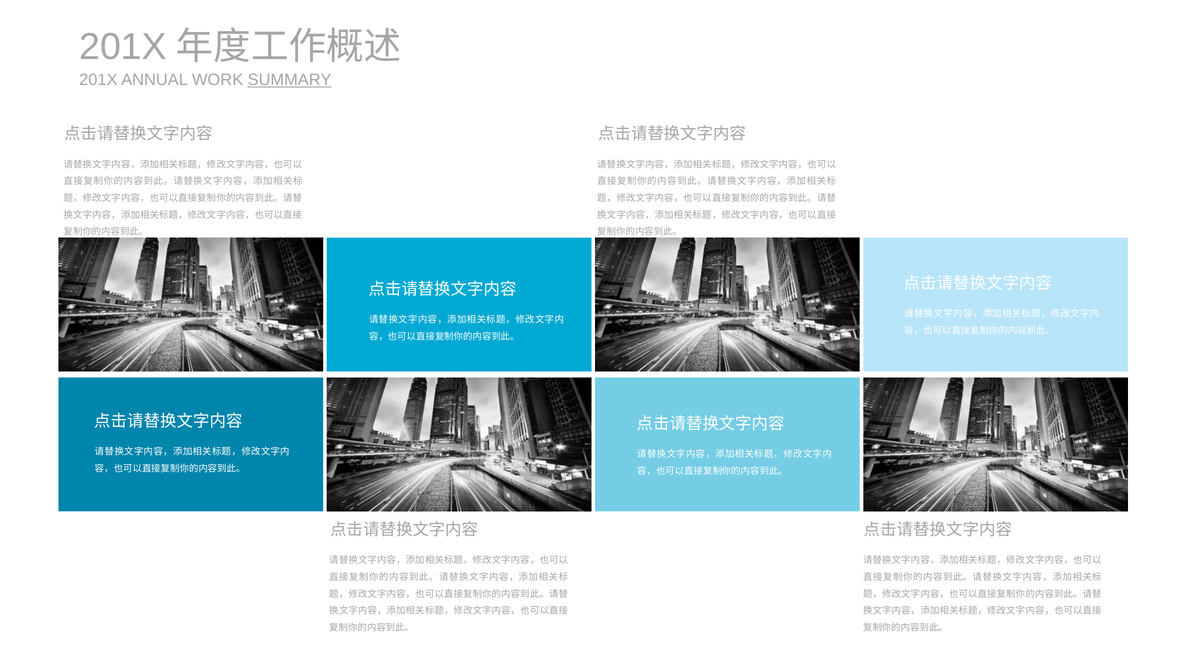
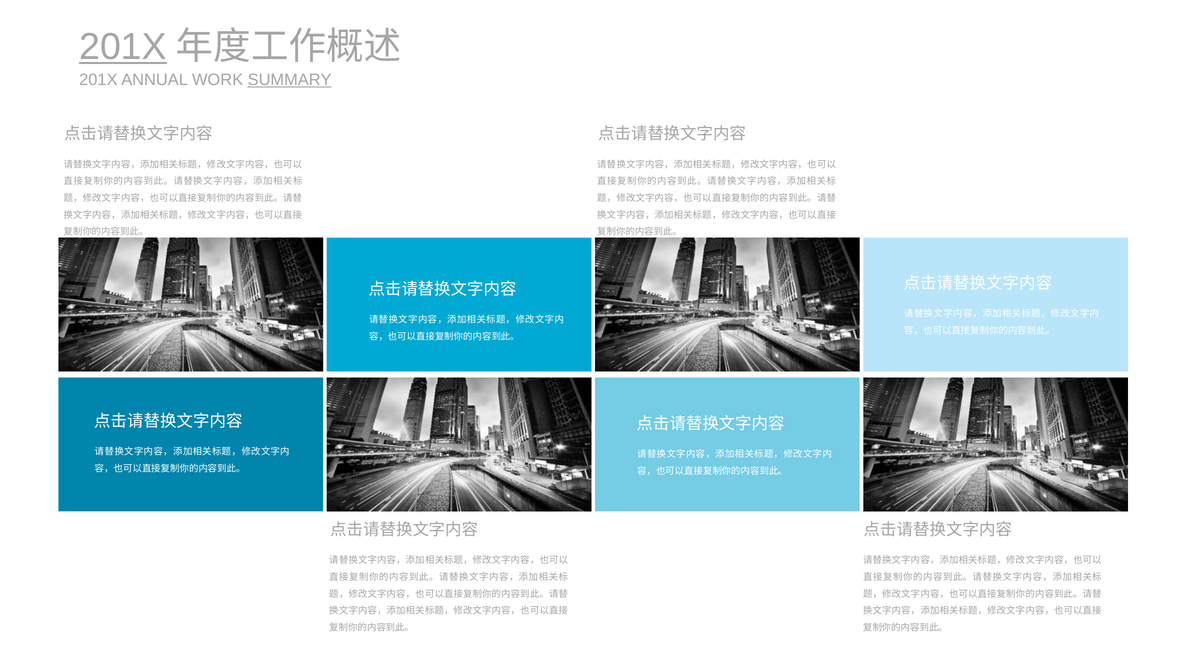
201X underline: none -> present (123, 47)
